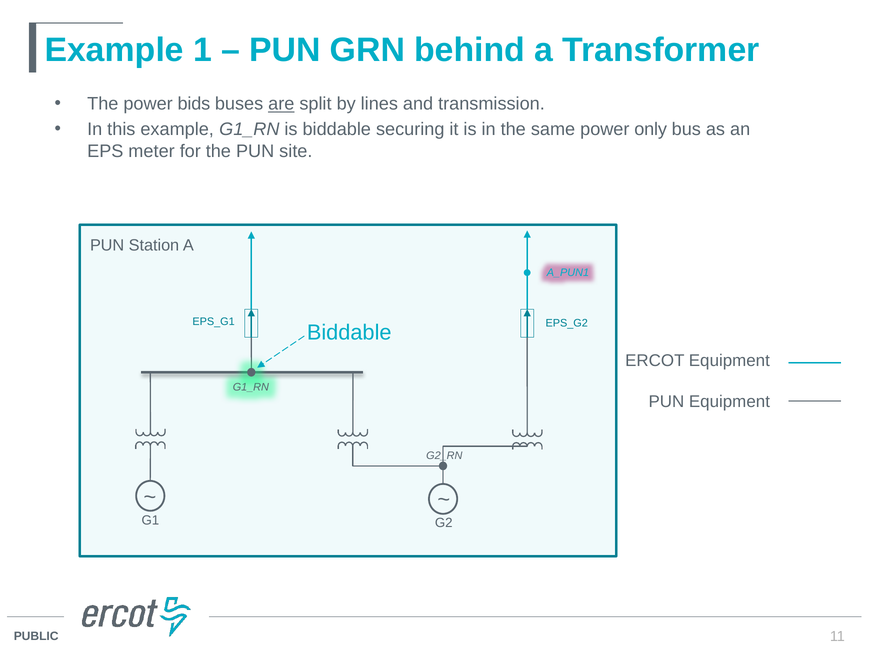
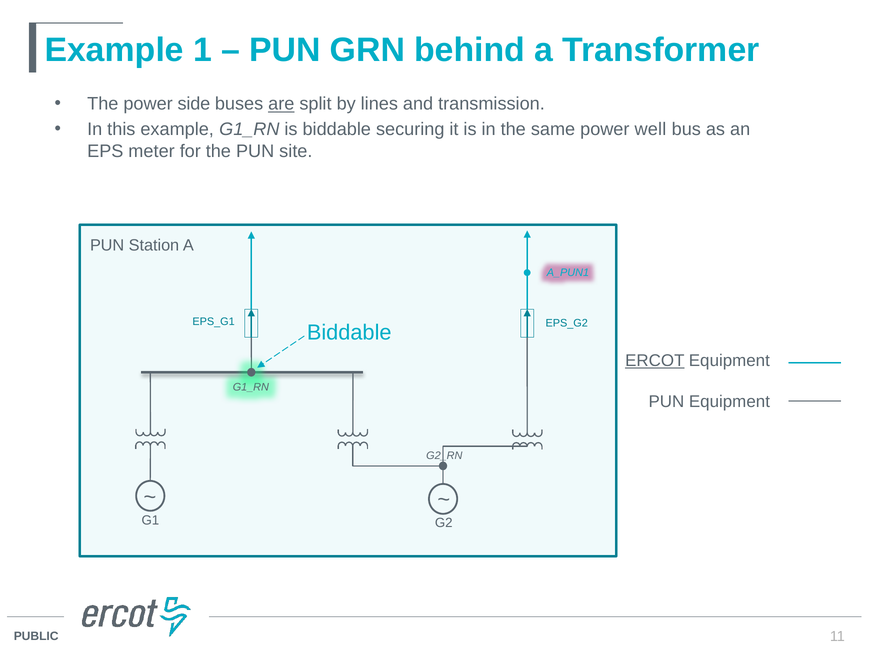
bids: bids -> side (194, 104)
only: only -> well (650, 129)
ERCOT underline: none -> present (655, 361)
